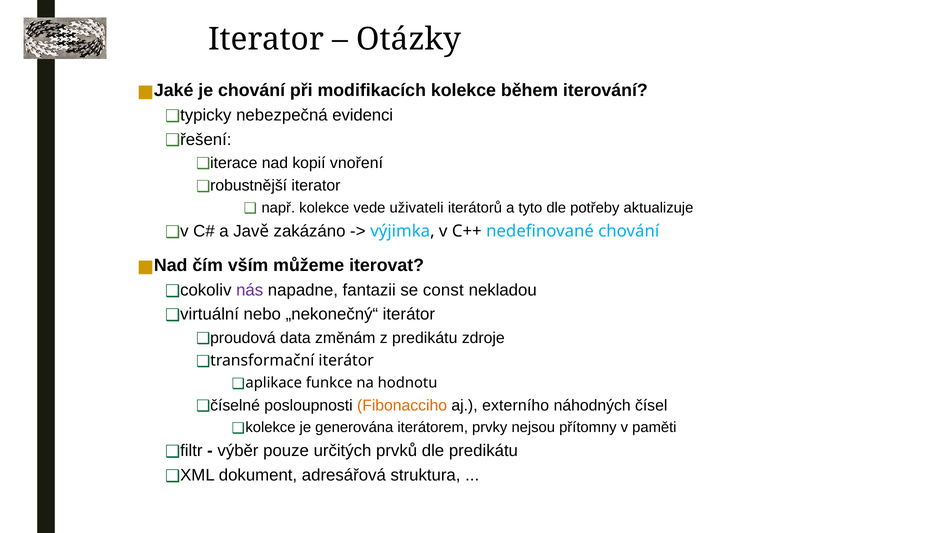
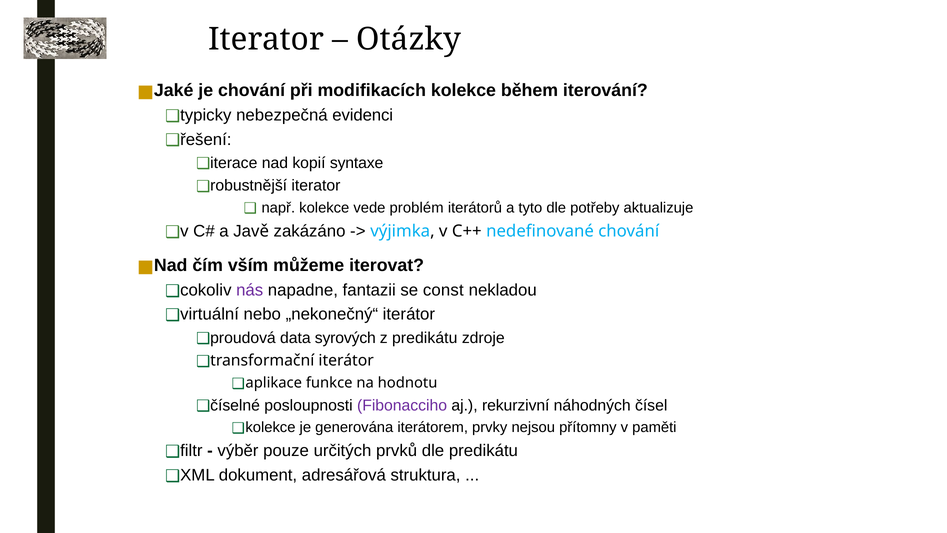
vnoření: vnoření -> syntaxe (357, 163)
uživateli: uživateli -> problém (417, 208)
změnám: změnám -> syrových (345, 338)
Fibonacciho colour: orange -> purple (402, 405)
externího: externího -> rekurzivní (516, 405)
